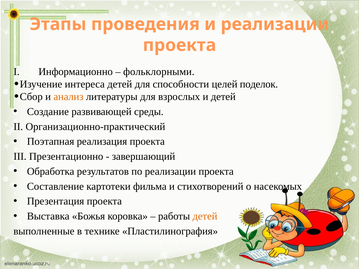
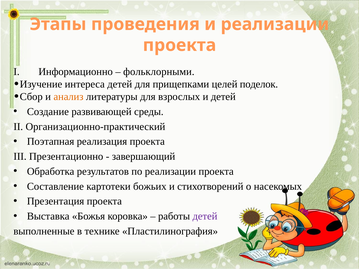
способности: способности -> прищепками (181, 84)
фильма: фильма -> божьих (150, 186)
детей colour: orange -> purple (205, 216)
